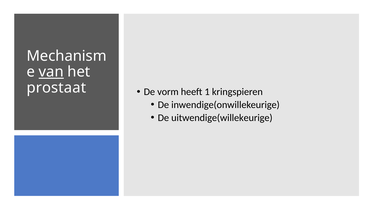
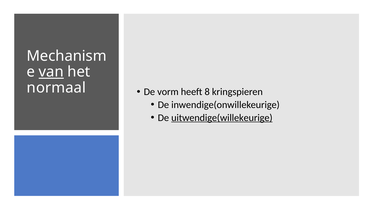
prostaat: prostaat -> normaal (56, 88)
1: 1 -> 8 (207, 92)
uitwendige(willekeurige underline: none -> present (222, 118)
